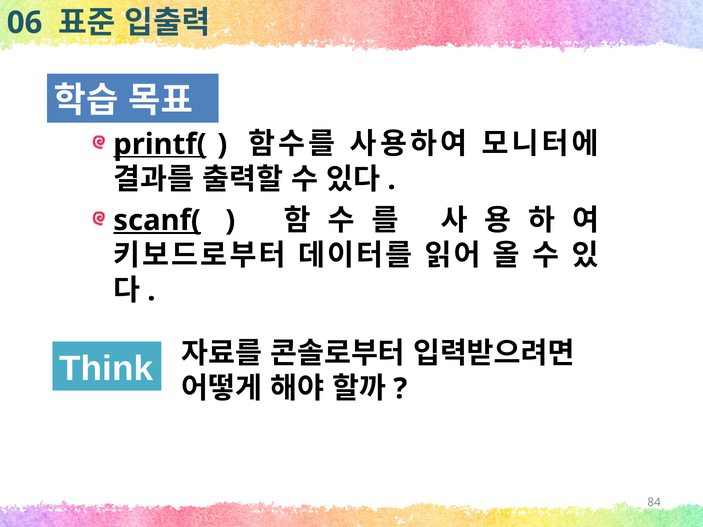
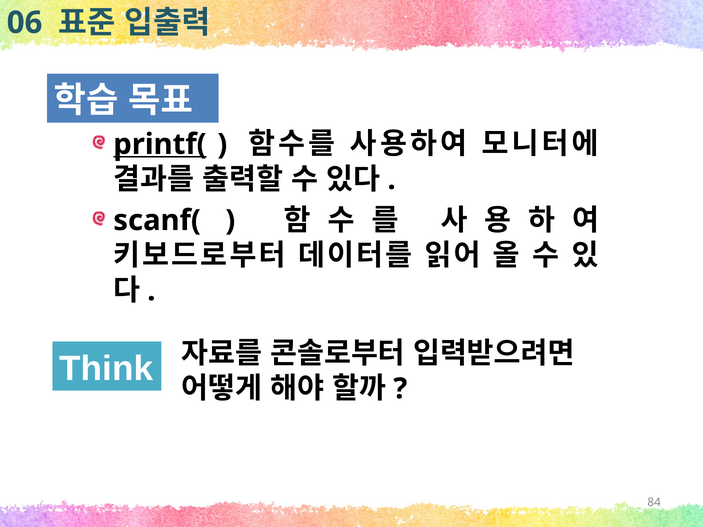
scanf( underline: present -> none (157, 220)
